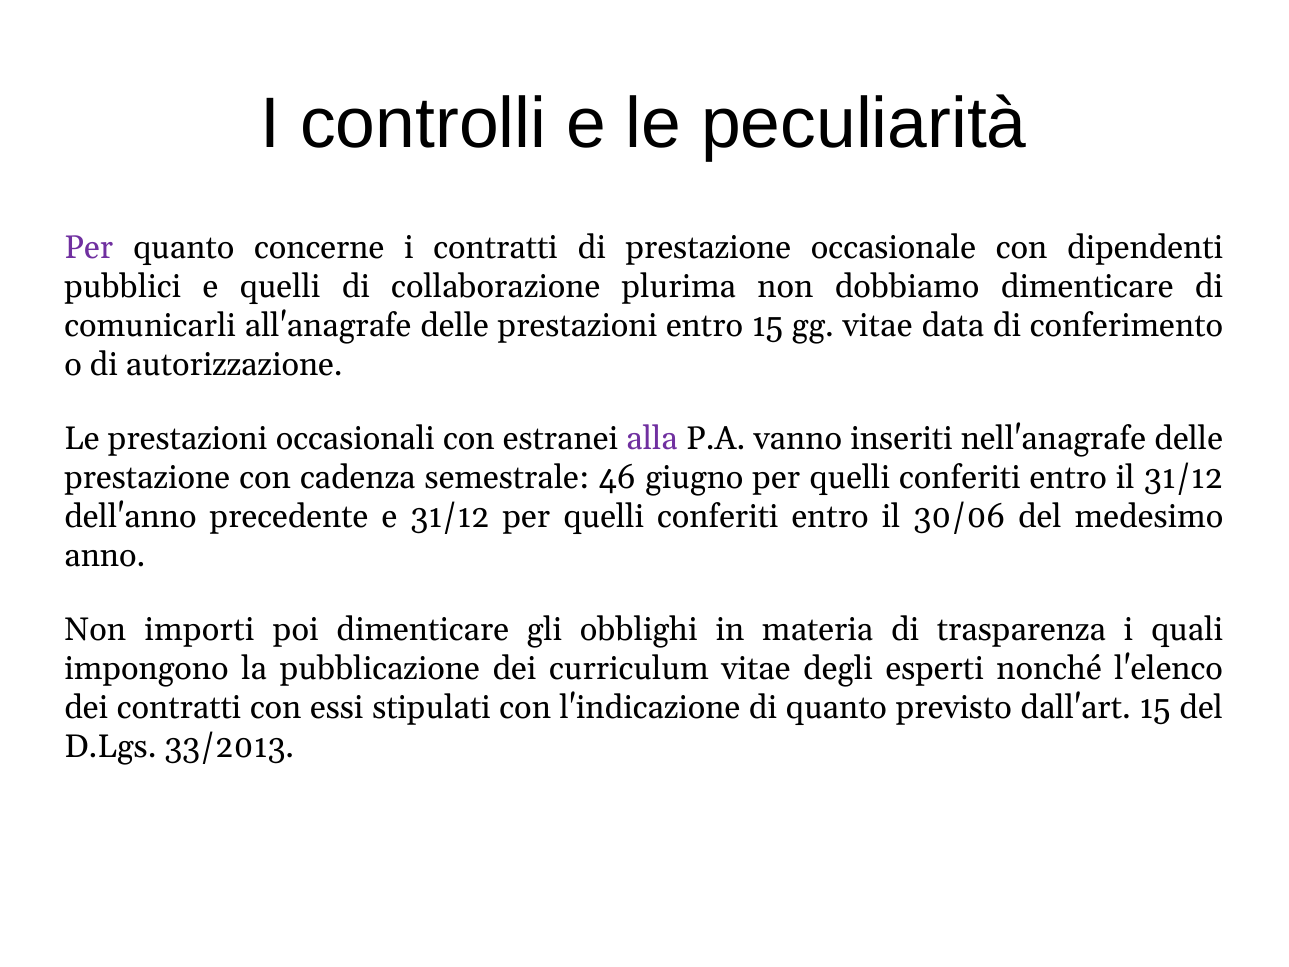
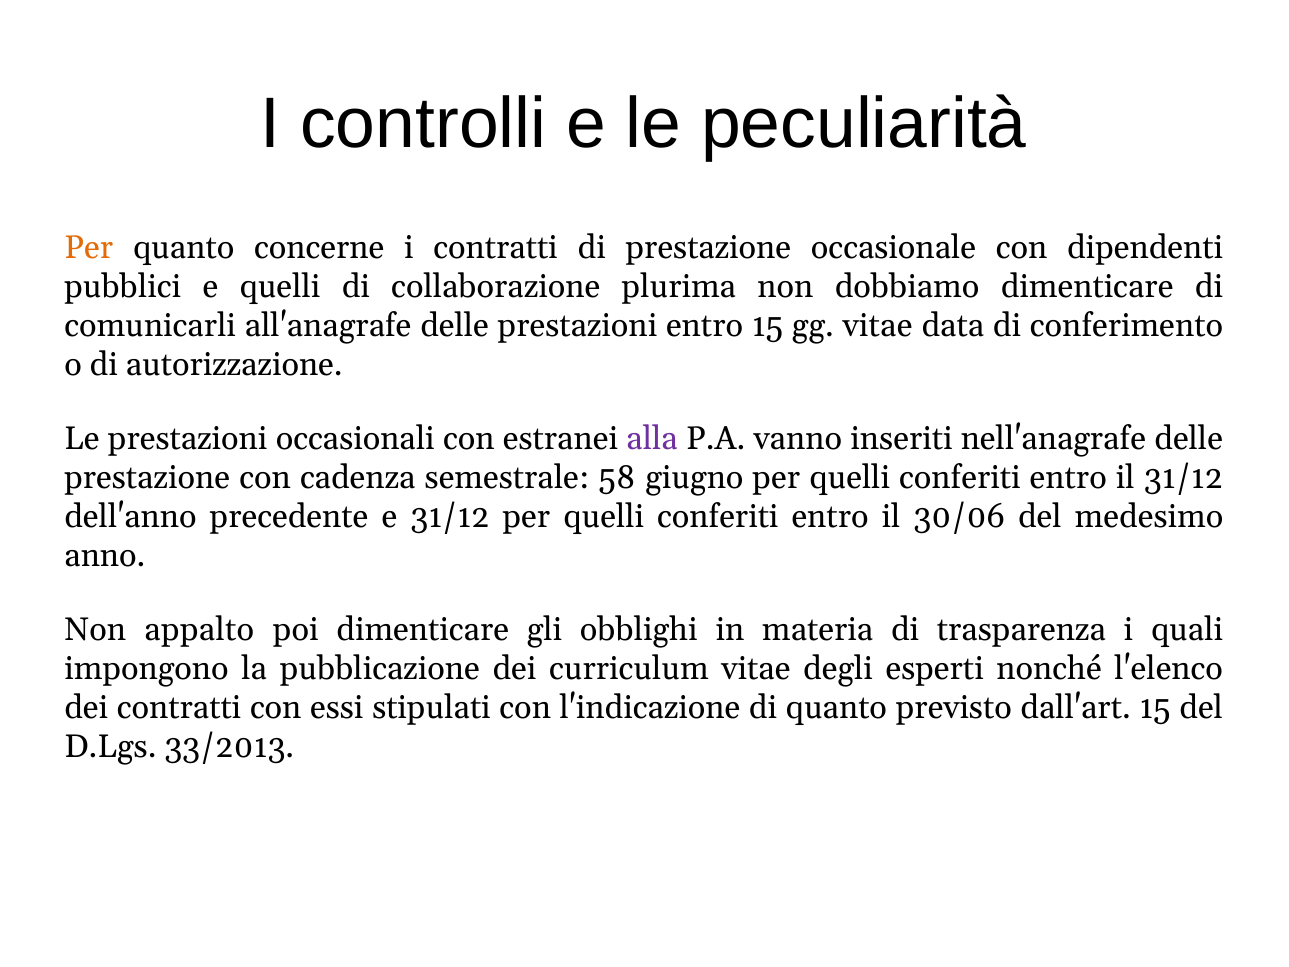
Per colour: purple -> orange (89, 248)
46: 46 -> 58 (617, 478)
importi: importi -> appalto (199, 630)
